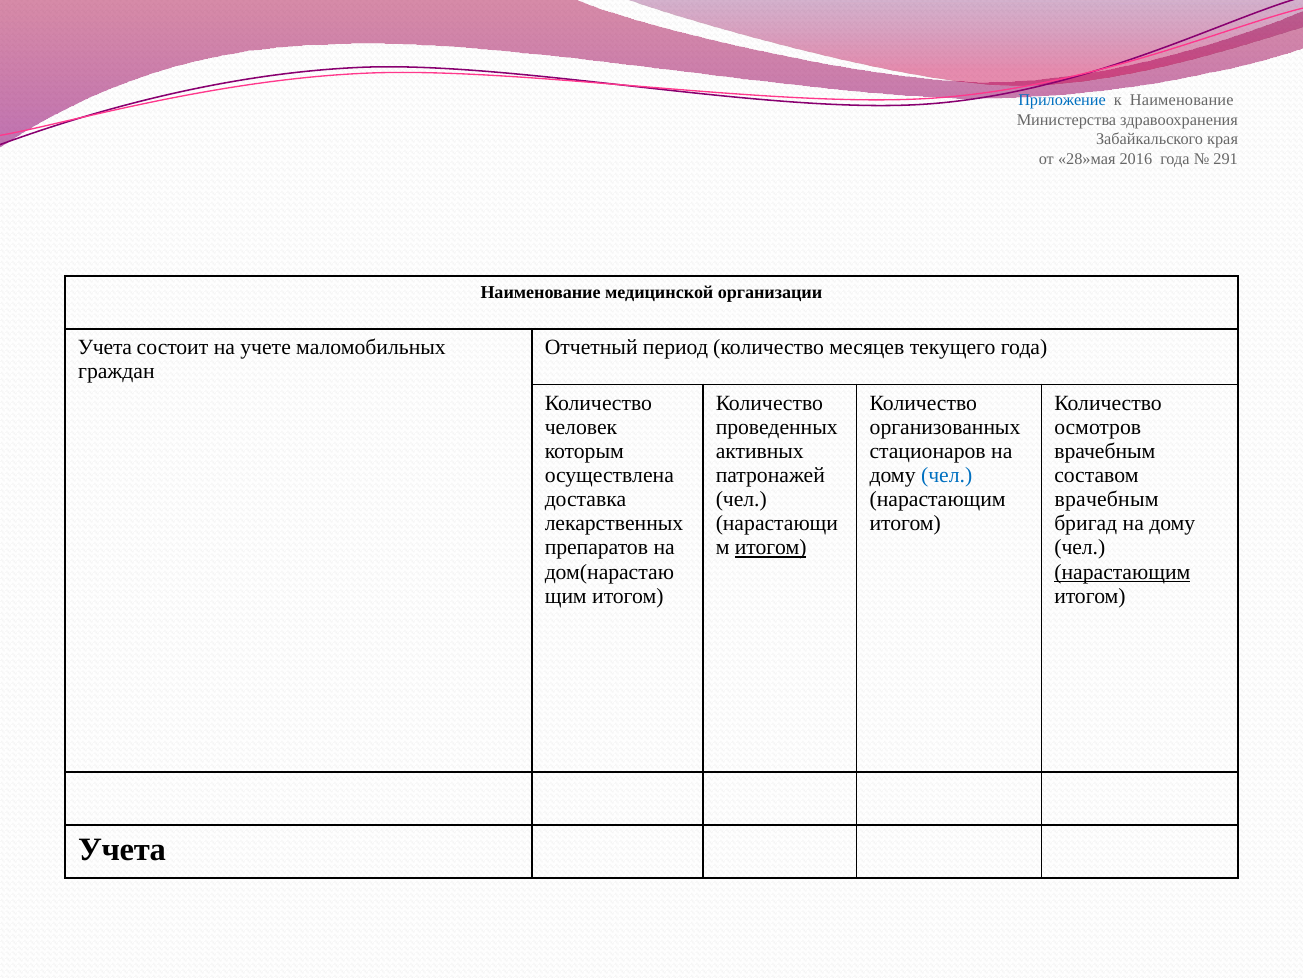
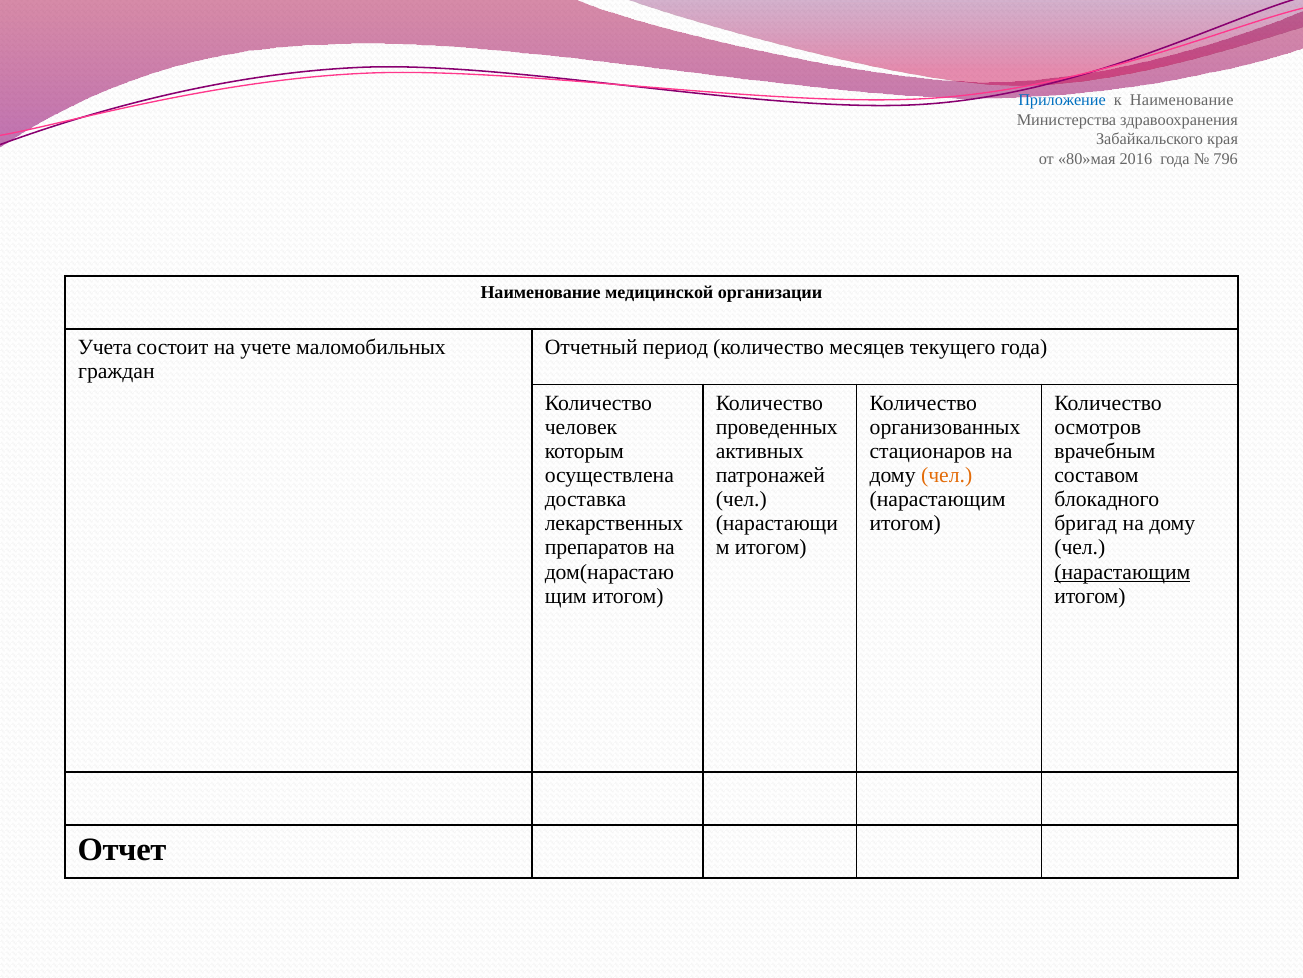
28»мая: 28»мая -> 80»мая (1087, 159)
291: 291 -> 796 (1226, 159)
чел colour: blue -> orange (947, 475)
врачебным: врачебным -> блокадного (1107, 499)
итогом underline: present -> none (771, 547)
Учета: Учета -> Отчет (122, 849)
